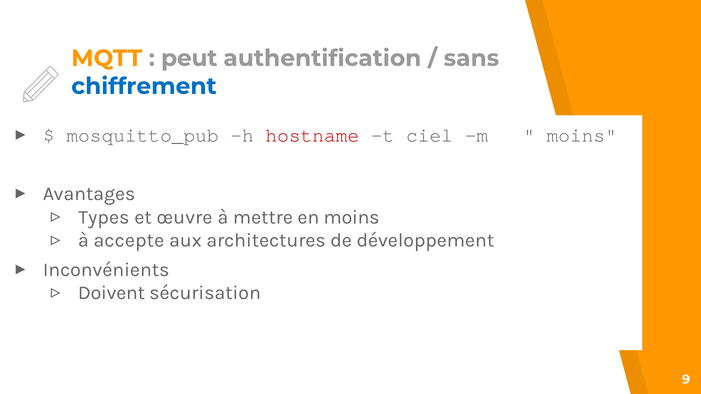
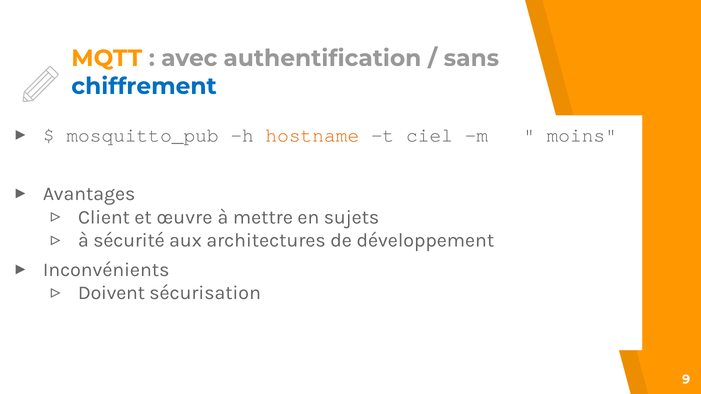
peut: peut -> avec (189, 58)
hostname colour: red -> orange (312, 135)
Types: Types -> Client (104, 217)
en moins: moins -> sujets (351, 217)
accepte: accepte -> sécurité (129, 241)
